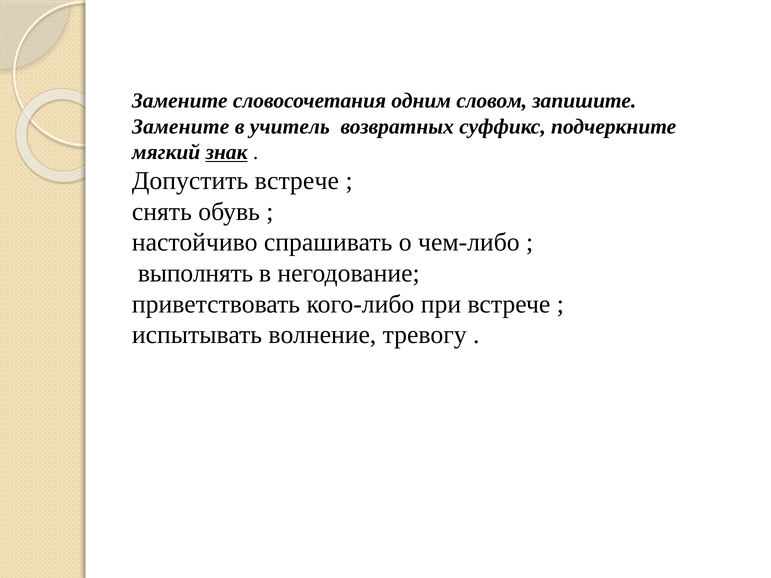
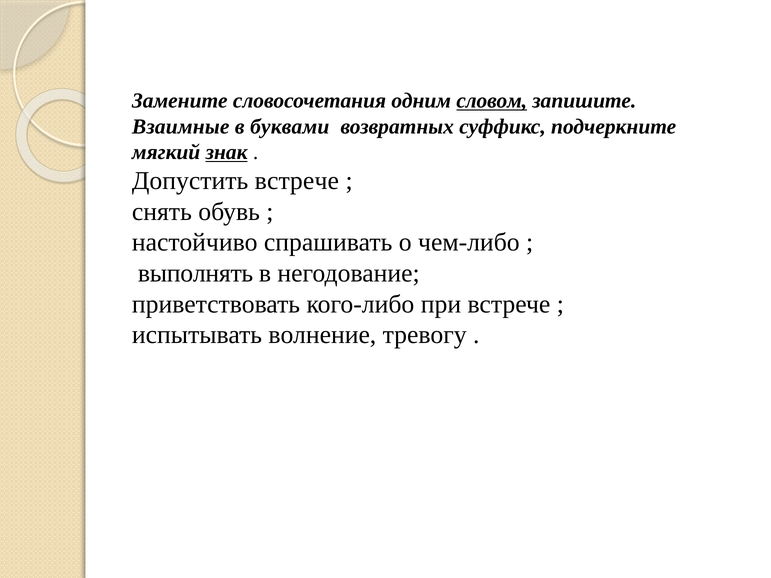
словом underline: none -> present (492, 101)
Замените: Замените -> Взаимные (181, 127)
учитель: учитель -> буквами (290, 127)
